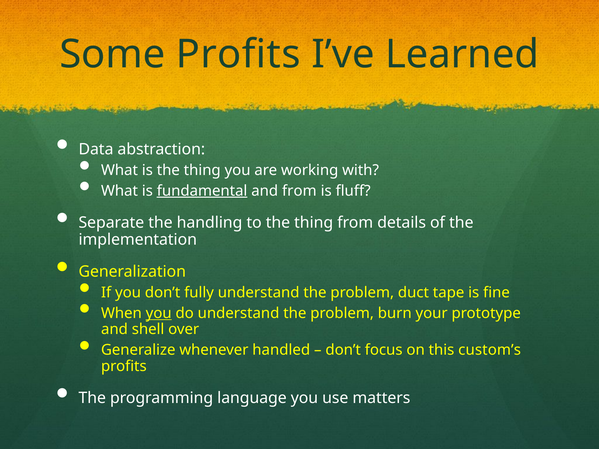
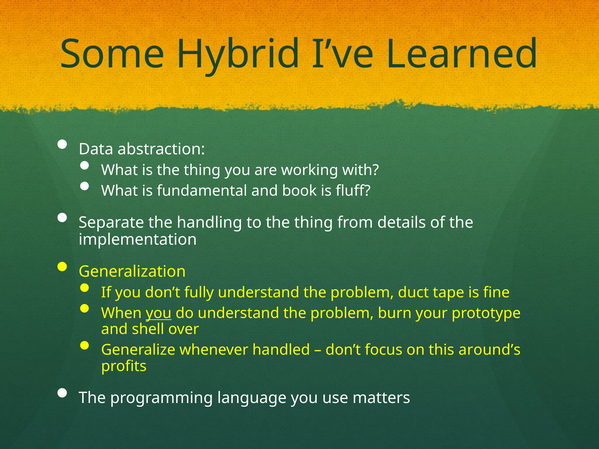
Some Profits: Profits -> Hybrid (238, 54)
fundamental underline: present -> none (202, 191)
and from: from -> book (299, 191)
custom’s: custom’s -> around’s (490, 350)
